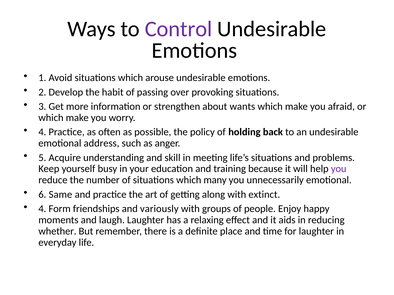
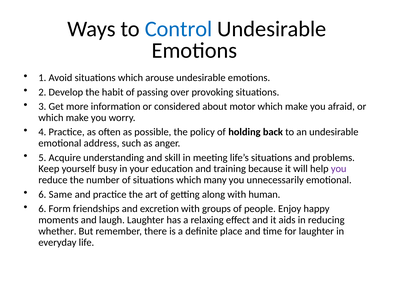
Control colour: purple -> blue (179, 29)
strengthen: strengthen -> considered (177, 107)
wants: wants -> motor (242, 107)
extinct: extinct -> human (264, 195)
4: 4 -> 6 (42, 209)
variously: variously -> excretion (159, 209)
